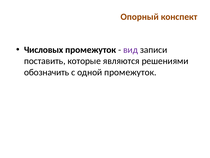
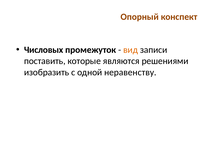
вид colour: purple -> orange (131, 50)
обозначить: обозначить -> изобразить (47, 72)
одной промежуток: промежуток -> неравенству (130, 72)
